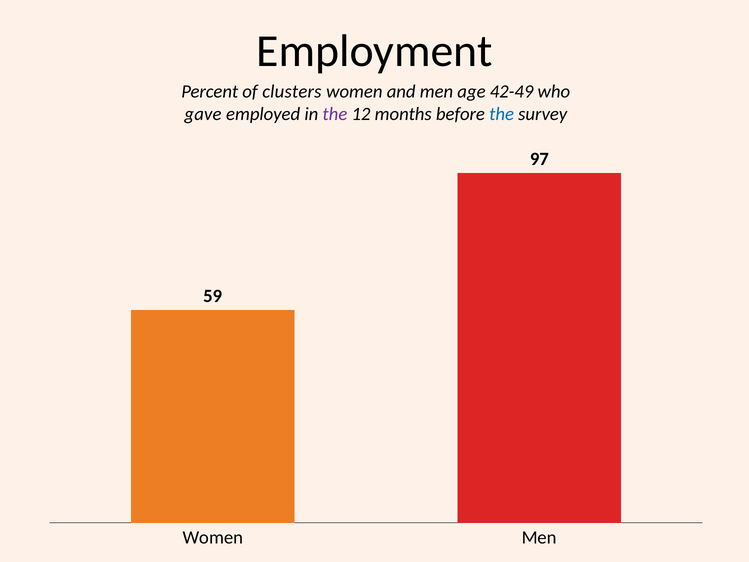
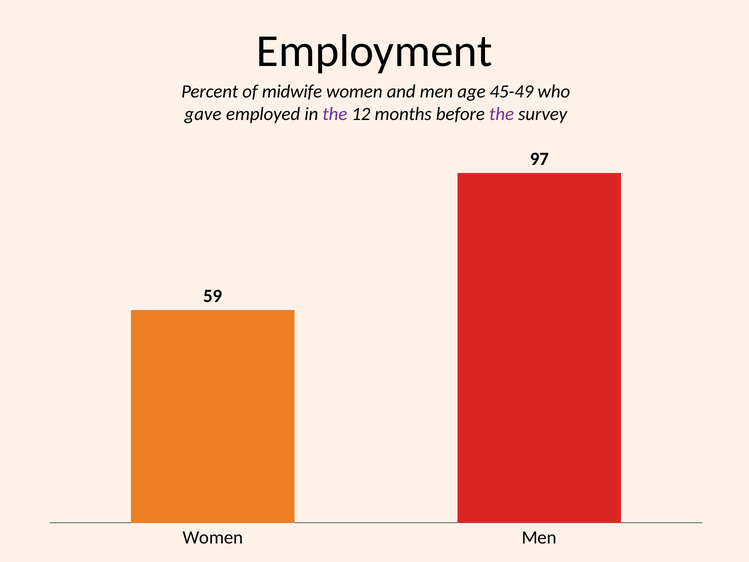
clusters: clusters -> midwife (292, 92)
42-49: 42-49 -> 45-49 (512, 92)
the colour: blue -> purple (502, 114)
